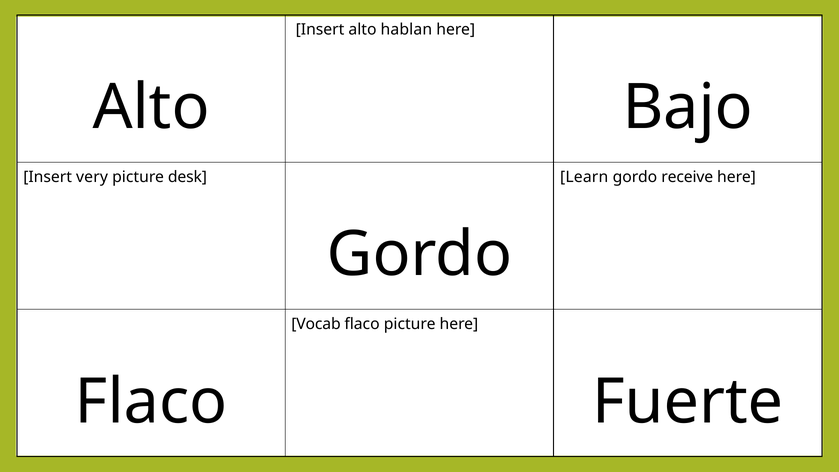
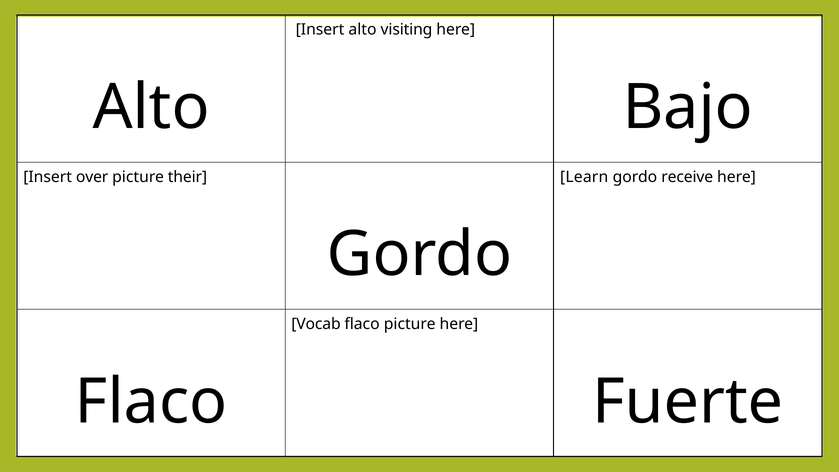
hablan: hablan -> visiting (406, 30)
very: very -> over (92, 177)
desk: desk -> their (187, 177)
